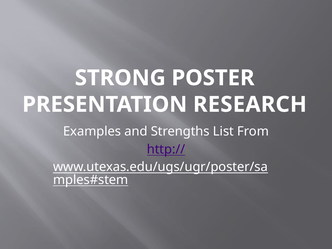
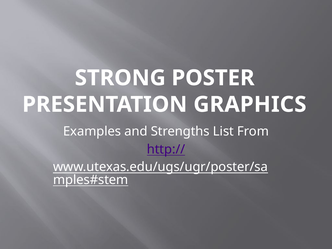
RESEARCH: RESEARCH -> GRAPHICS (250, 104)
